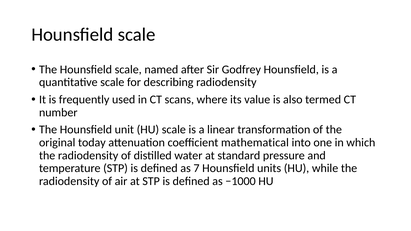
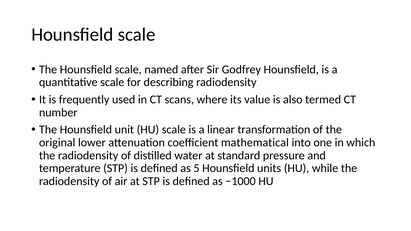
today: today -> lower (92, 143)
7: 7 -> 5 (197, 169)
